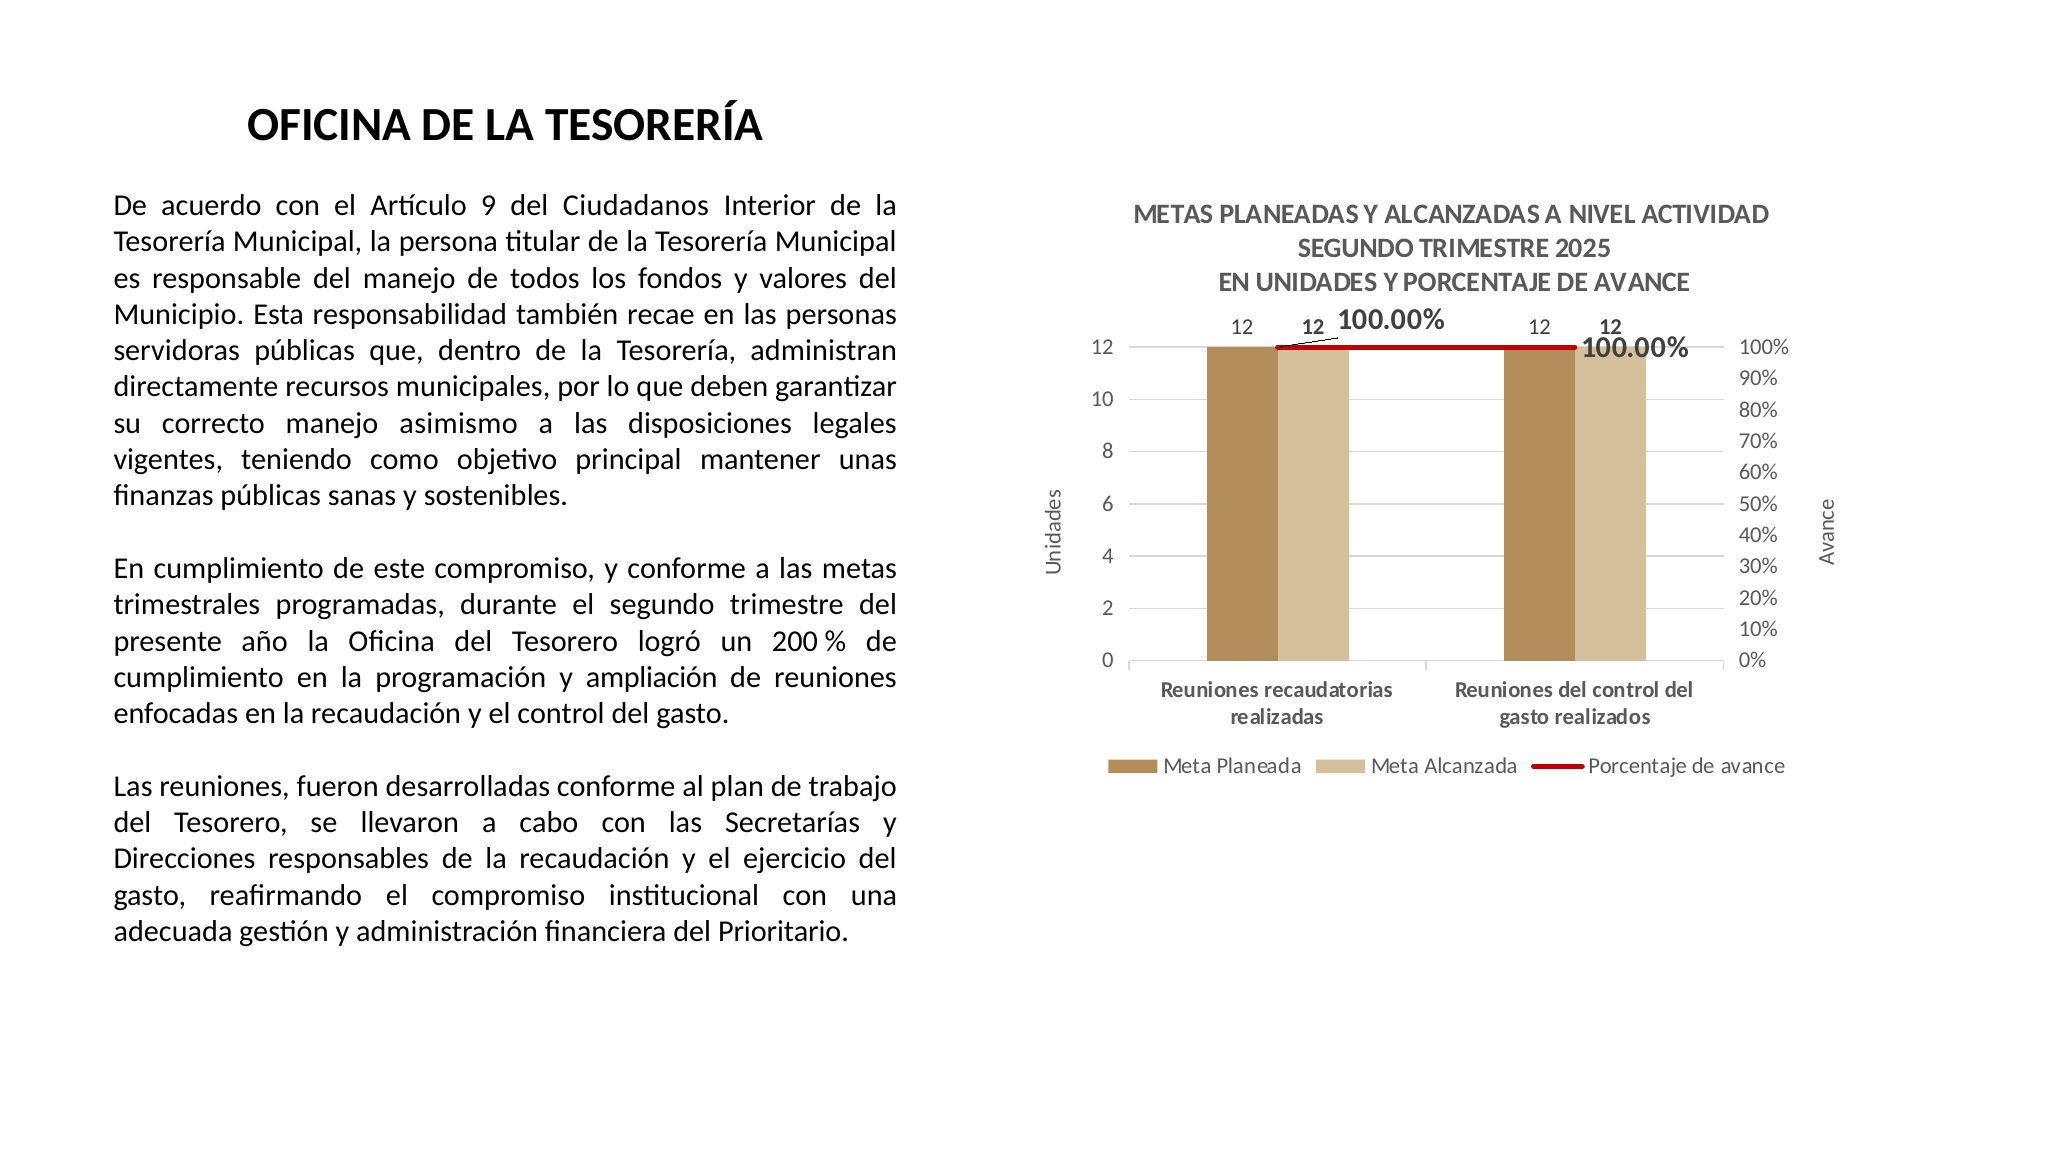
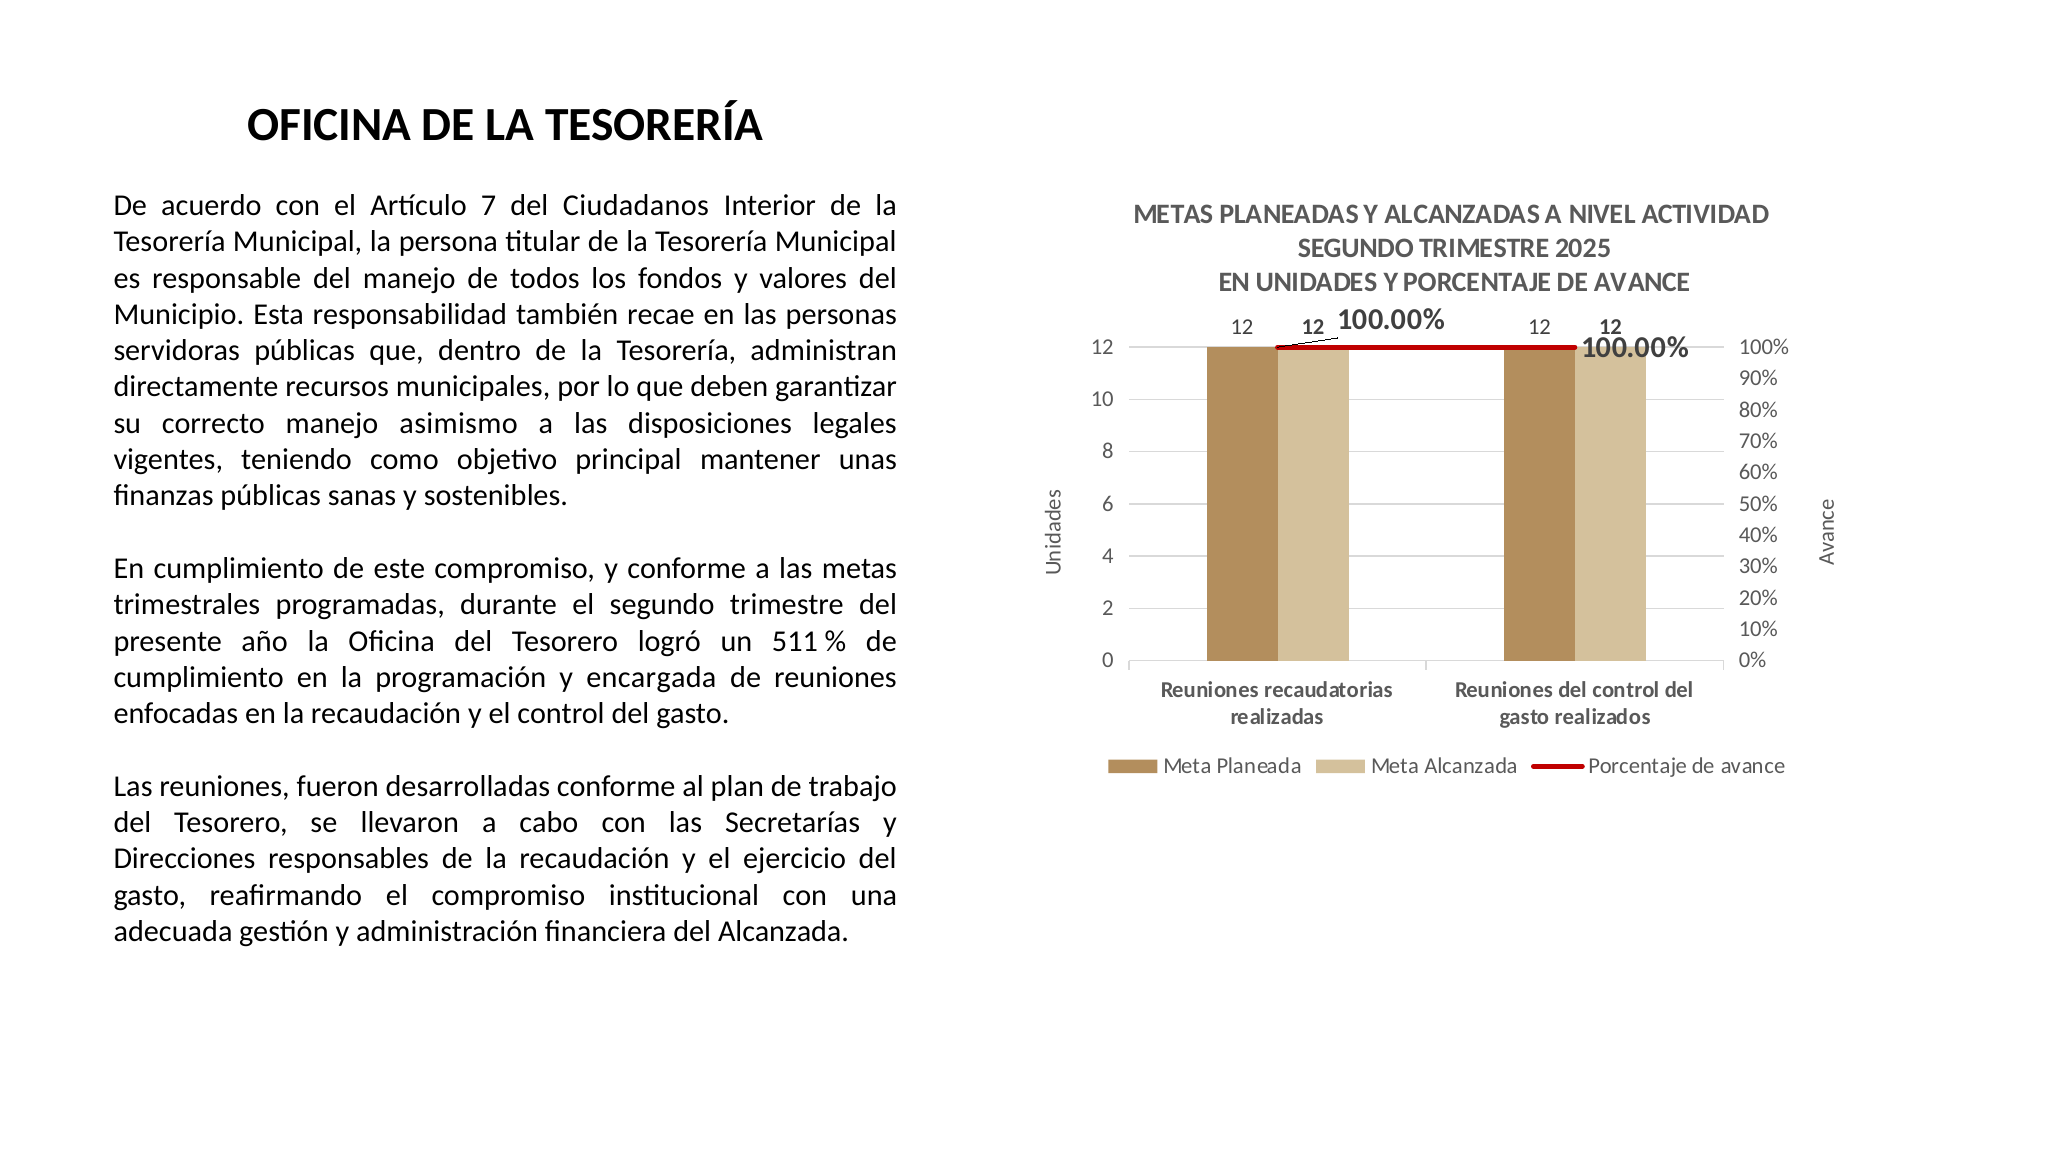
9: 9 -> 7 (489, 205)
200: 200 -> 511 (795, 641)
ampliación: ampliación -> encargada (651, 677)
del Prioritario: Prioritario -> Alcanzada (783, 931)
